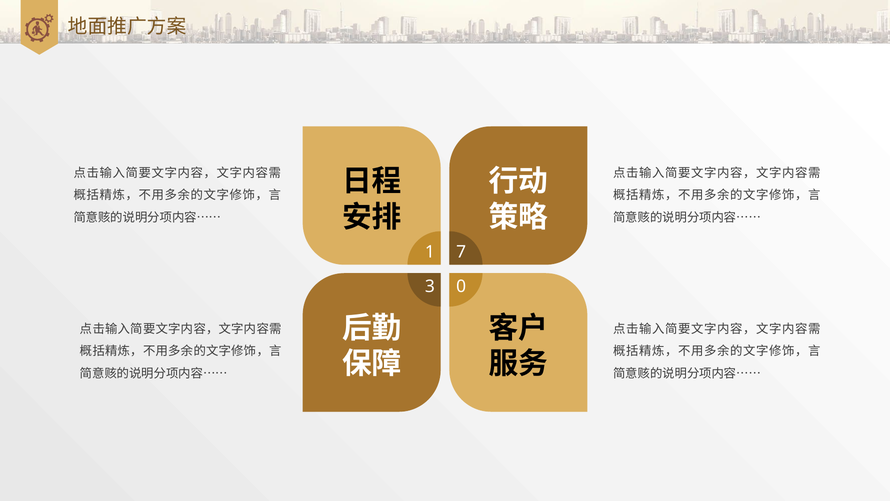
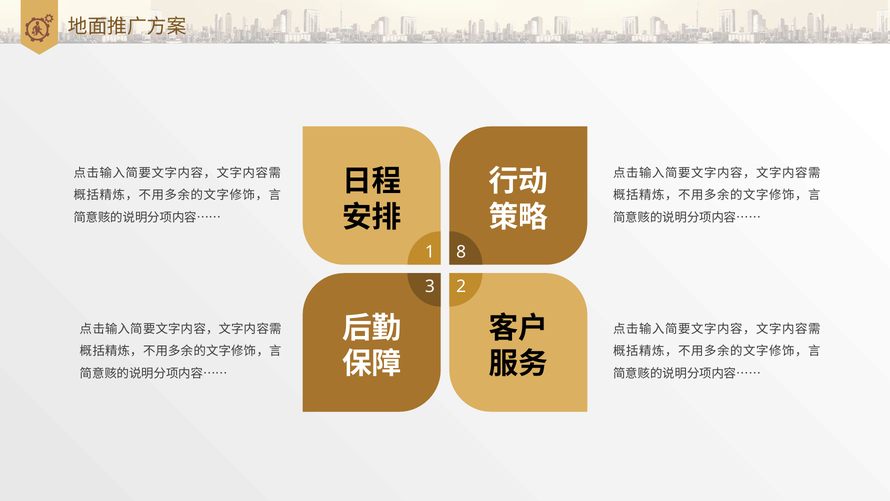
7: 7 -> 8 (461, 252)
0: 0 -> 2 (461, 286)
